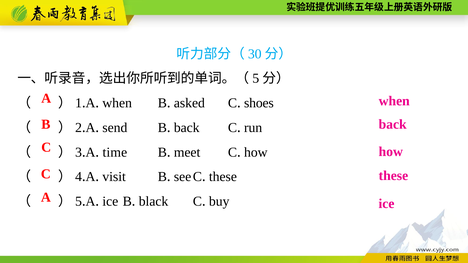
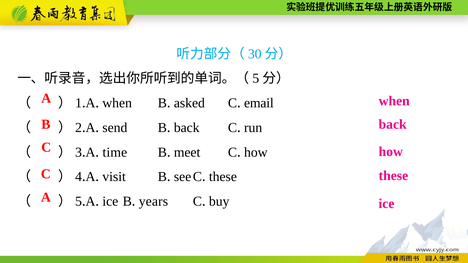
shoes: shoes -> email (259, 103)
black: black -> years (153, 202)
